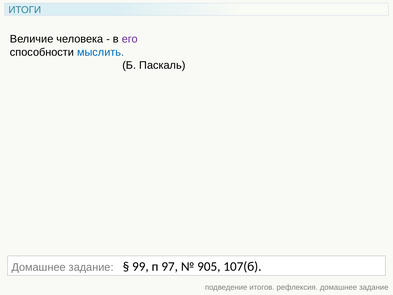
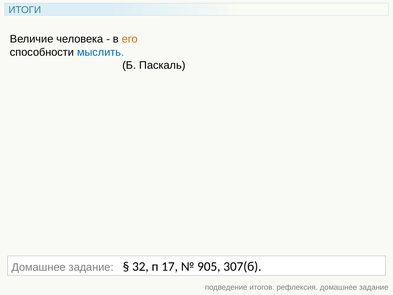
его colour: purple -> orange (130, 39)
99: 99 -> 32 (140, 266)
97: 97 -> 17 (170, 266)
107(б: 107(б -> 307(б (242, 266)
